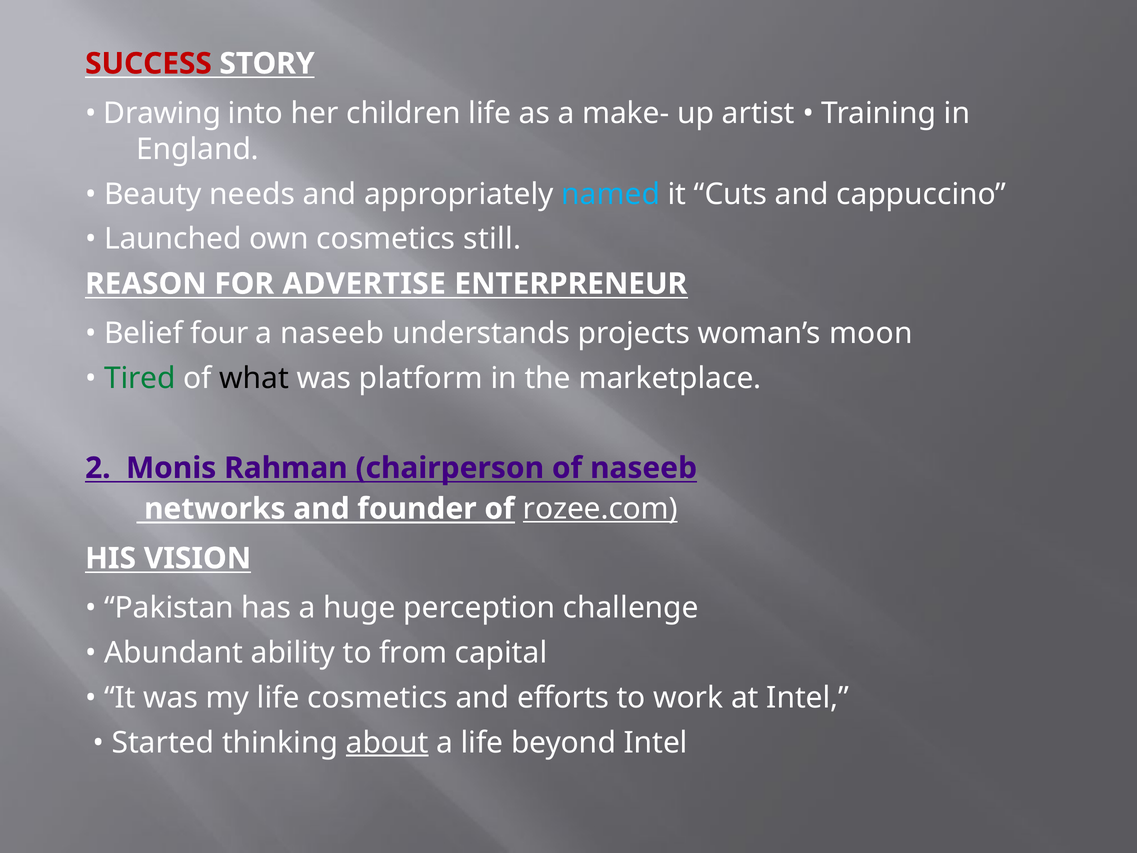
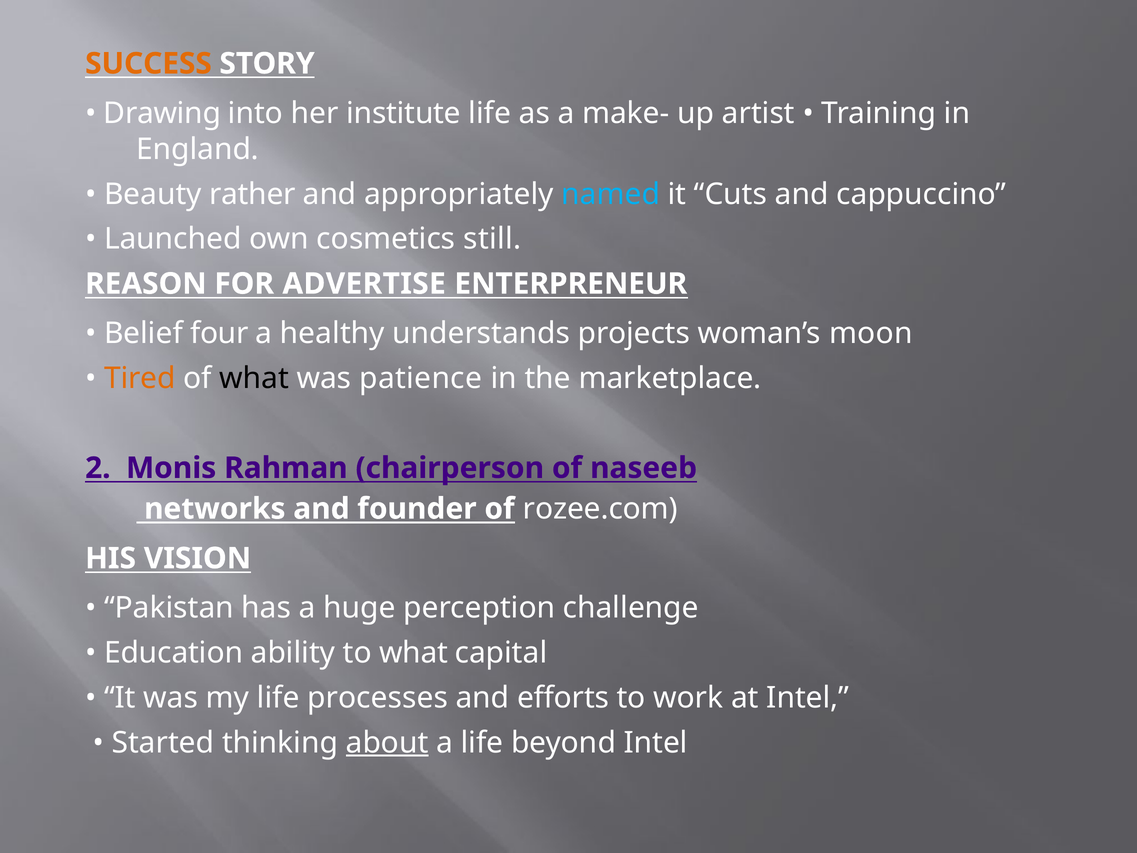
SUCCESS colour: red -> orange (148, 64)
children: children -> institute (404, 113)
needs: needs -> rather (252, 194)
a naseeb: naseeb -> healthy (332, 333)
Tired colour: green -> orange (140, 378)
platform: platform -> patience (421, 378)
rozee.com underline: present -> none (600, 509)
Abundant: Abundant -> Education (174, 653)
to from: from -> what (413, 653)
life cosmetics: cosmetics -> processes (378, 698)
